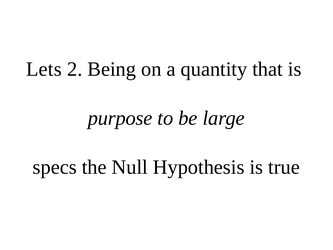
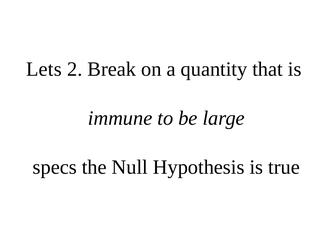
Being: Being -> Break (112, 69)
purpose: purpose -> immune (120, 118)
